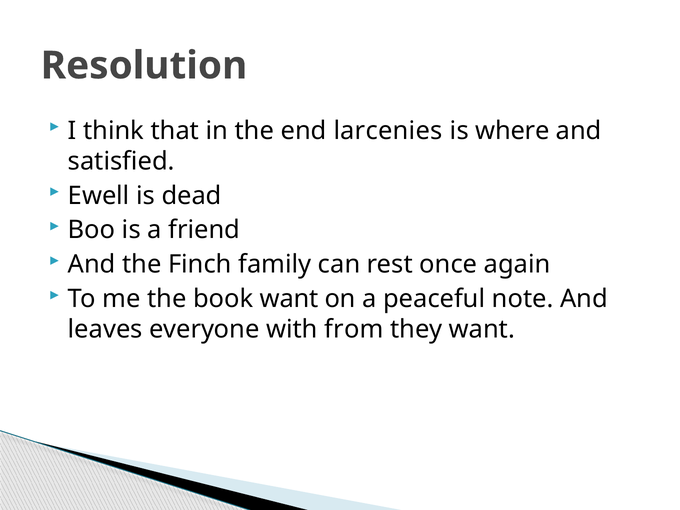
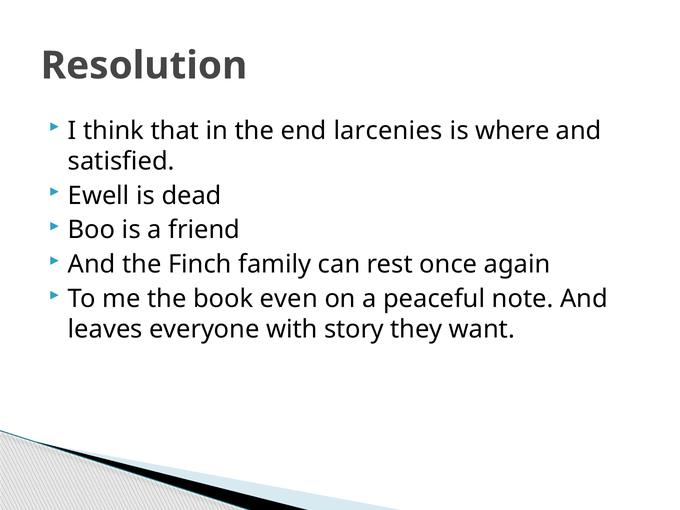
book want: want -> even (289, 299)
from: from -> story (354, 329)
